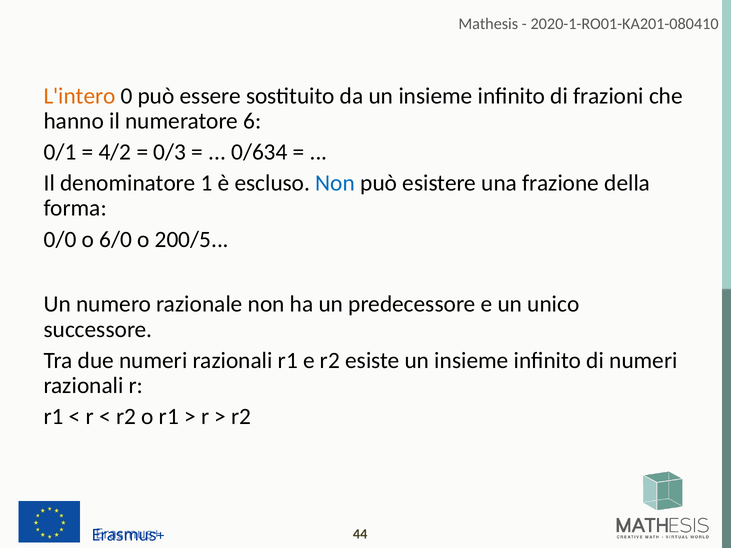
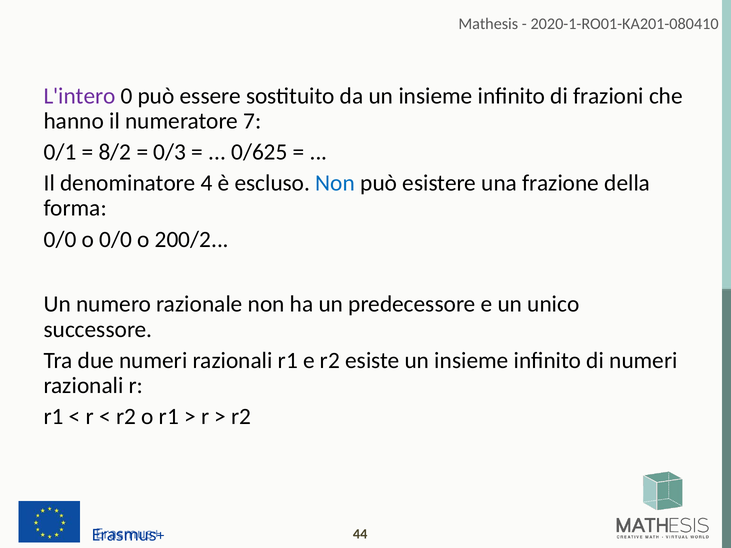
L'intero colour: orange -> purple (80, 96)
6: 6 -> 7 (252, 121)
4/2: 4/2 -> 8/2 (115, 152)
0/634: 0/634 -> 0/625 (259, 152)
1: 1 -> 4 (206, 183)
o 6/0: 6/0 -> 0/0 (116, 239)
200/5: 200/5 -> 200/2 (192, 239)
